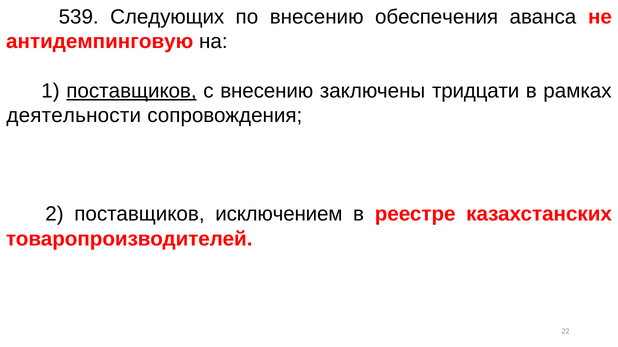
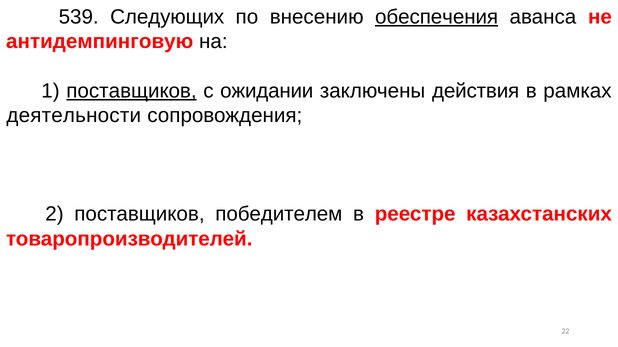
обеспечения underline: none -> present (437, 17)
с внесению: внесению -> ожидании (267, 91)
тридцати: тридцати -> действия (476, 91)
исключением: исключением -> победителем (279, 215)
